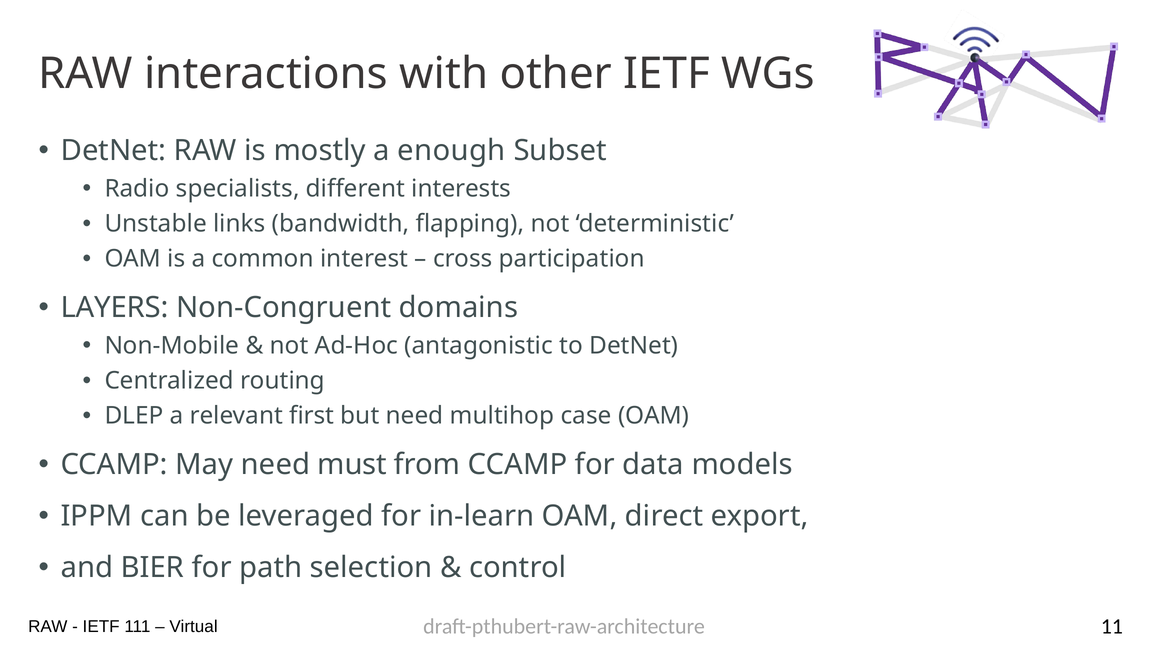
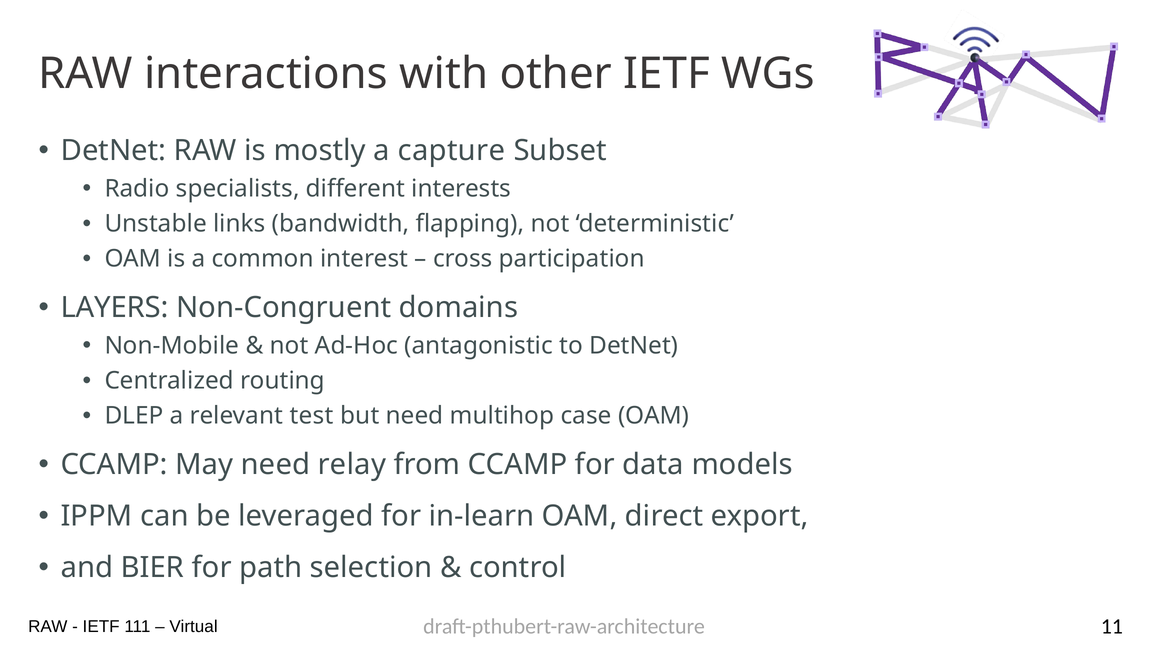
enough: enough -> capture (451, 151)
first: first -> test (312, 416)
must: must -> relay (352, 464)
